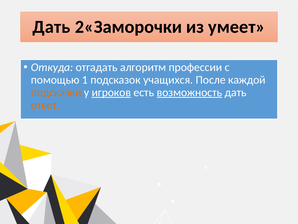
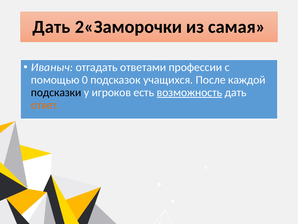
умеет: умеет -> самая (237, 27)
Откуда: Откуда -> Иваныч (52, 67)
алгоритм: алгоритм -> ответами (143, 67)
1: 1 -> 0 (85, 80)
подсказки colour: orange -> black (56, 92)
игроков underline: present -> none (111, 92)
